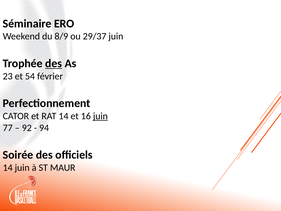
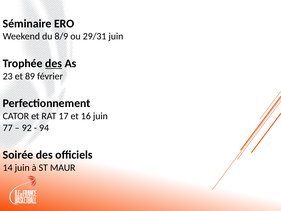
29/37: 29/37 -> 29/31 (95, 36)
54: 54 -> 89 (30, 76)
RAT 14: 14 -> 17 (64, 116)
juin underline: present -> none (100, 116)
